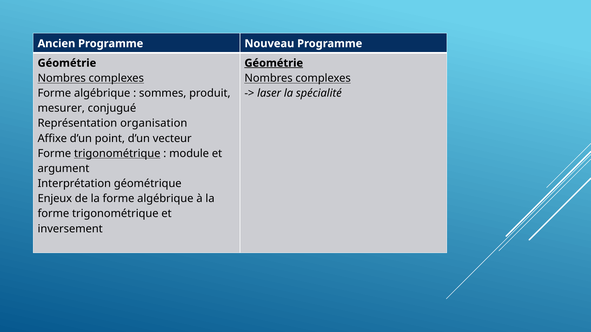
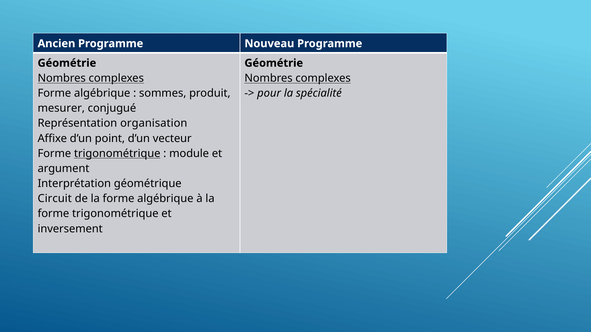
Géométrie underline: present -> none (274, 63)
laser: laser -> pour (269, 93)
Enjeux: Enjeux -> Circuit (55, 199)
